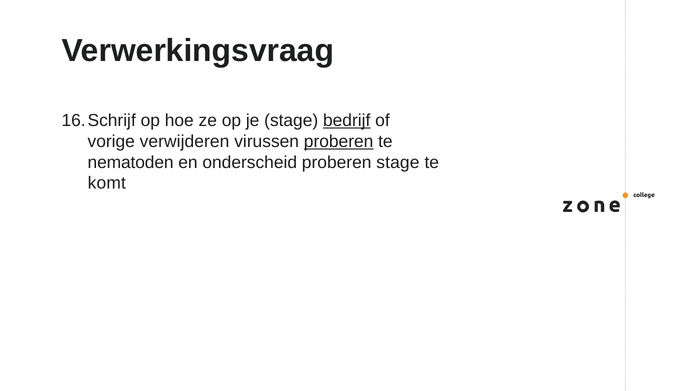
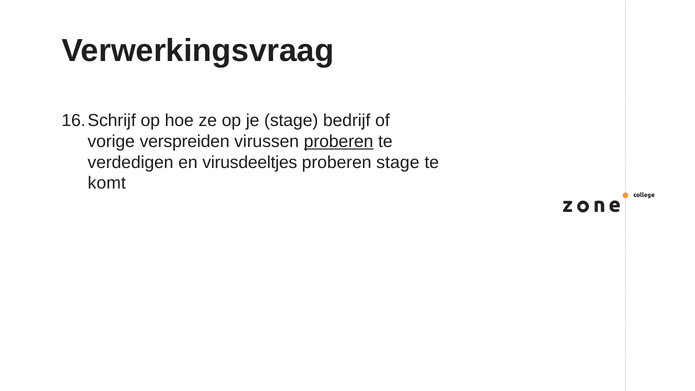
bedrijf underline: present -> none (347, 121)
verwijderen: verwijderen -> verspreiden (185, 141)
nematoden: nematoden -> verdedigen (131, 162)
onderscheid: onderscheid -> virusdeeltjes (250, 162)
